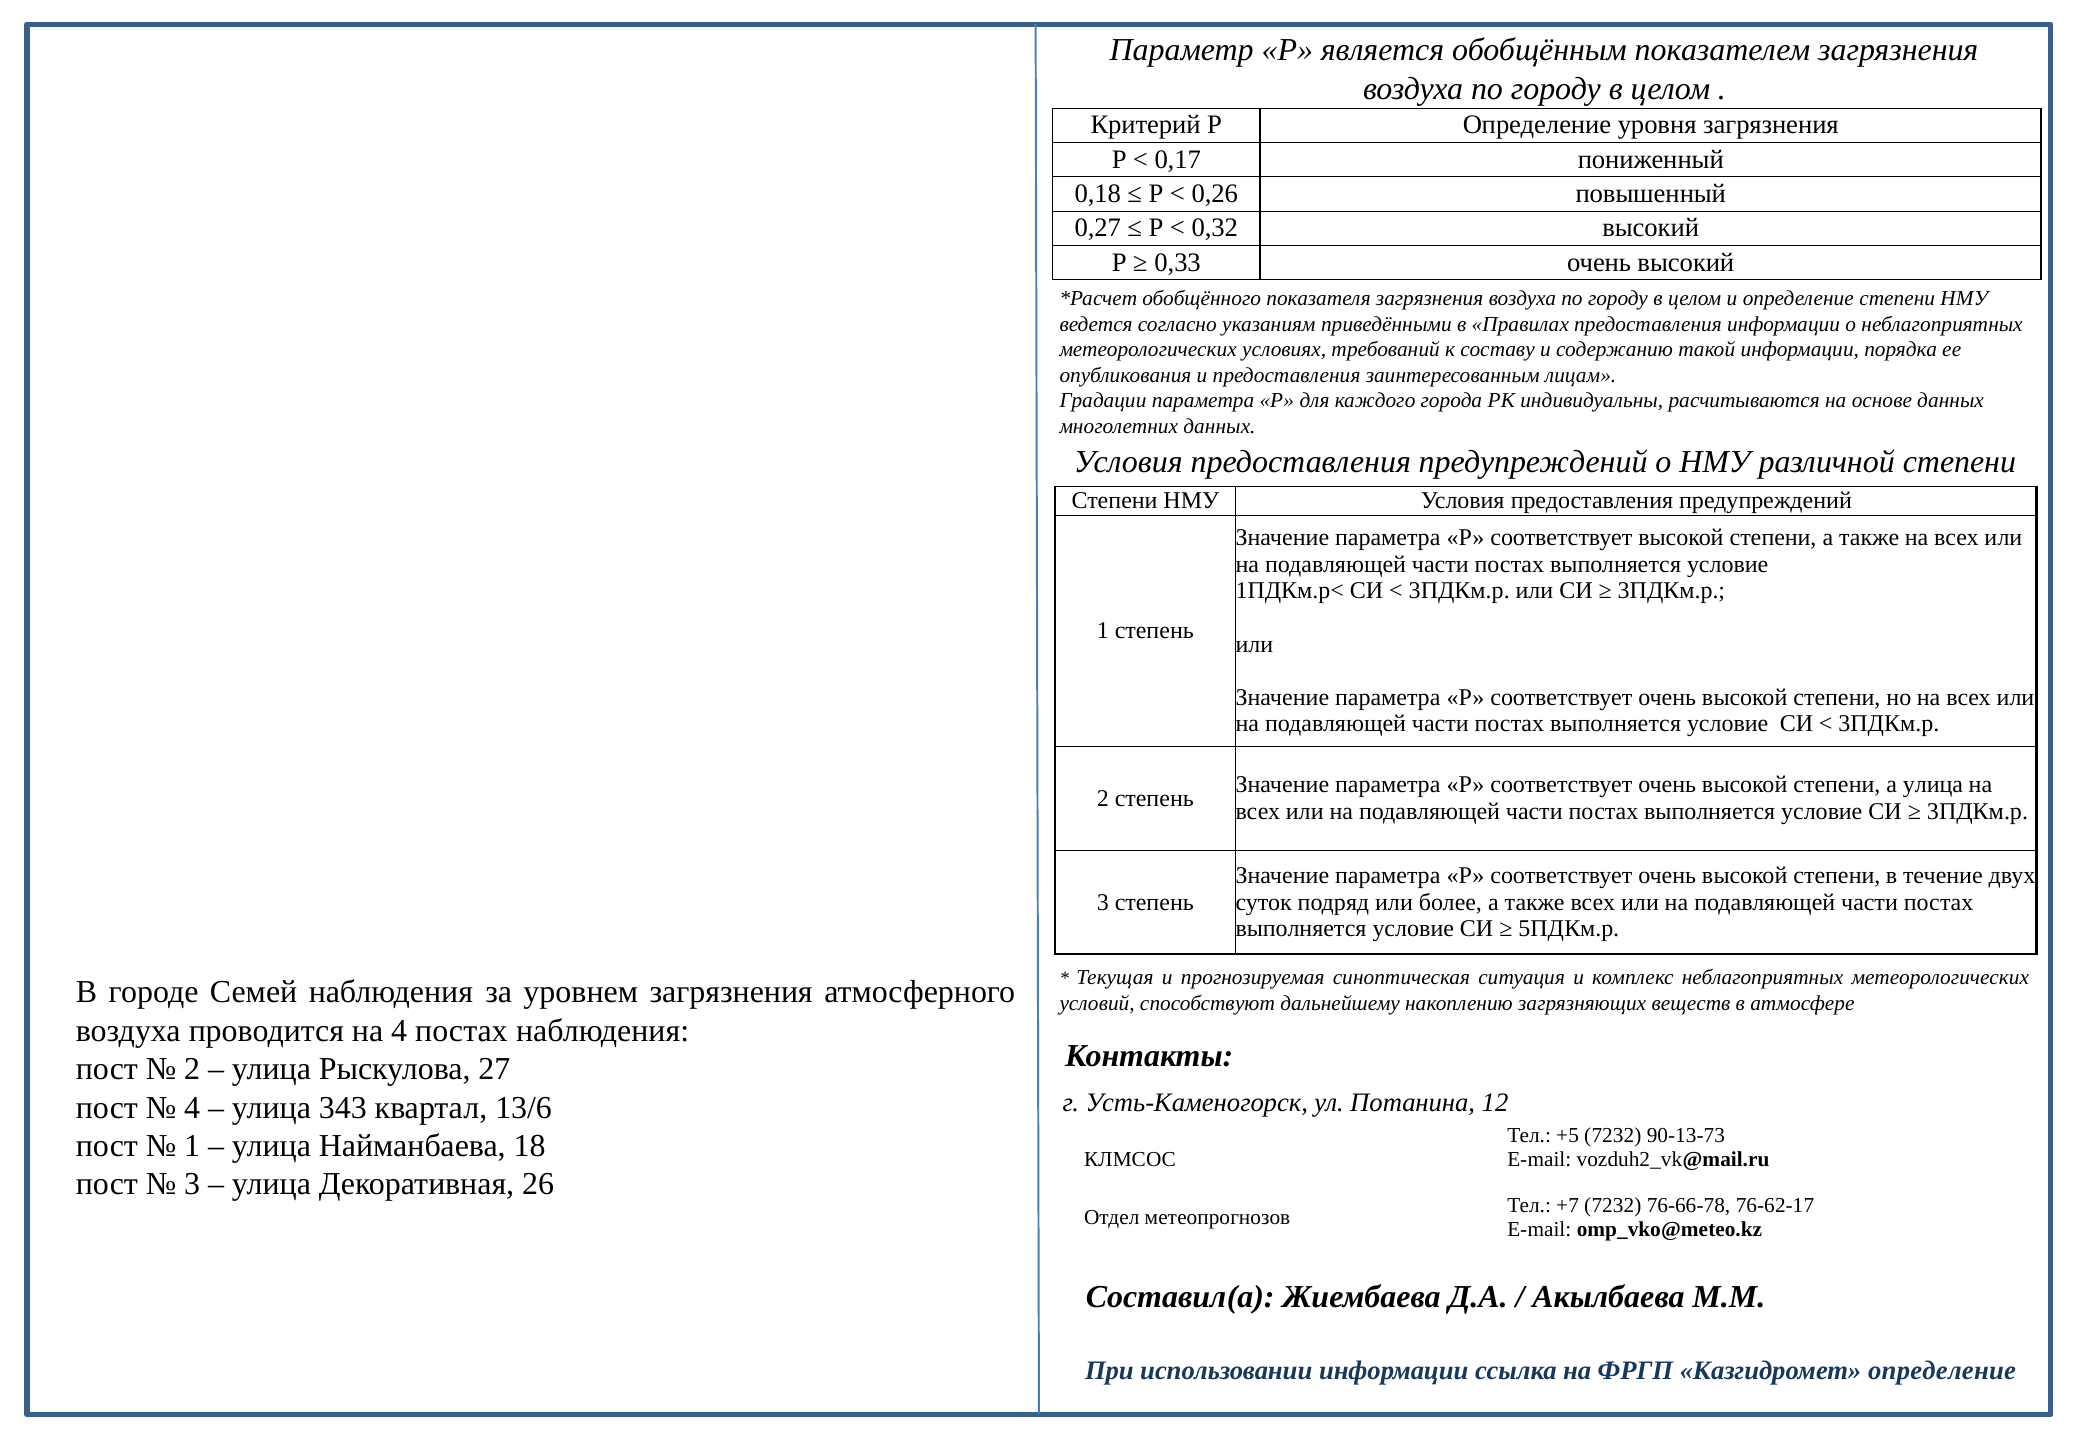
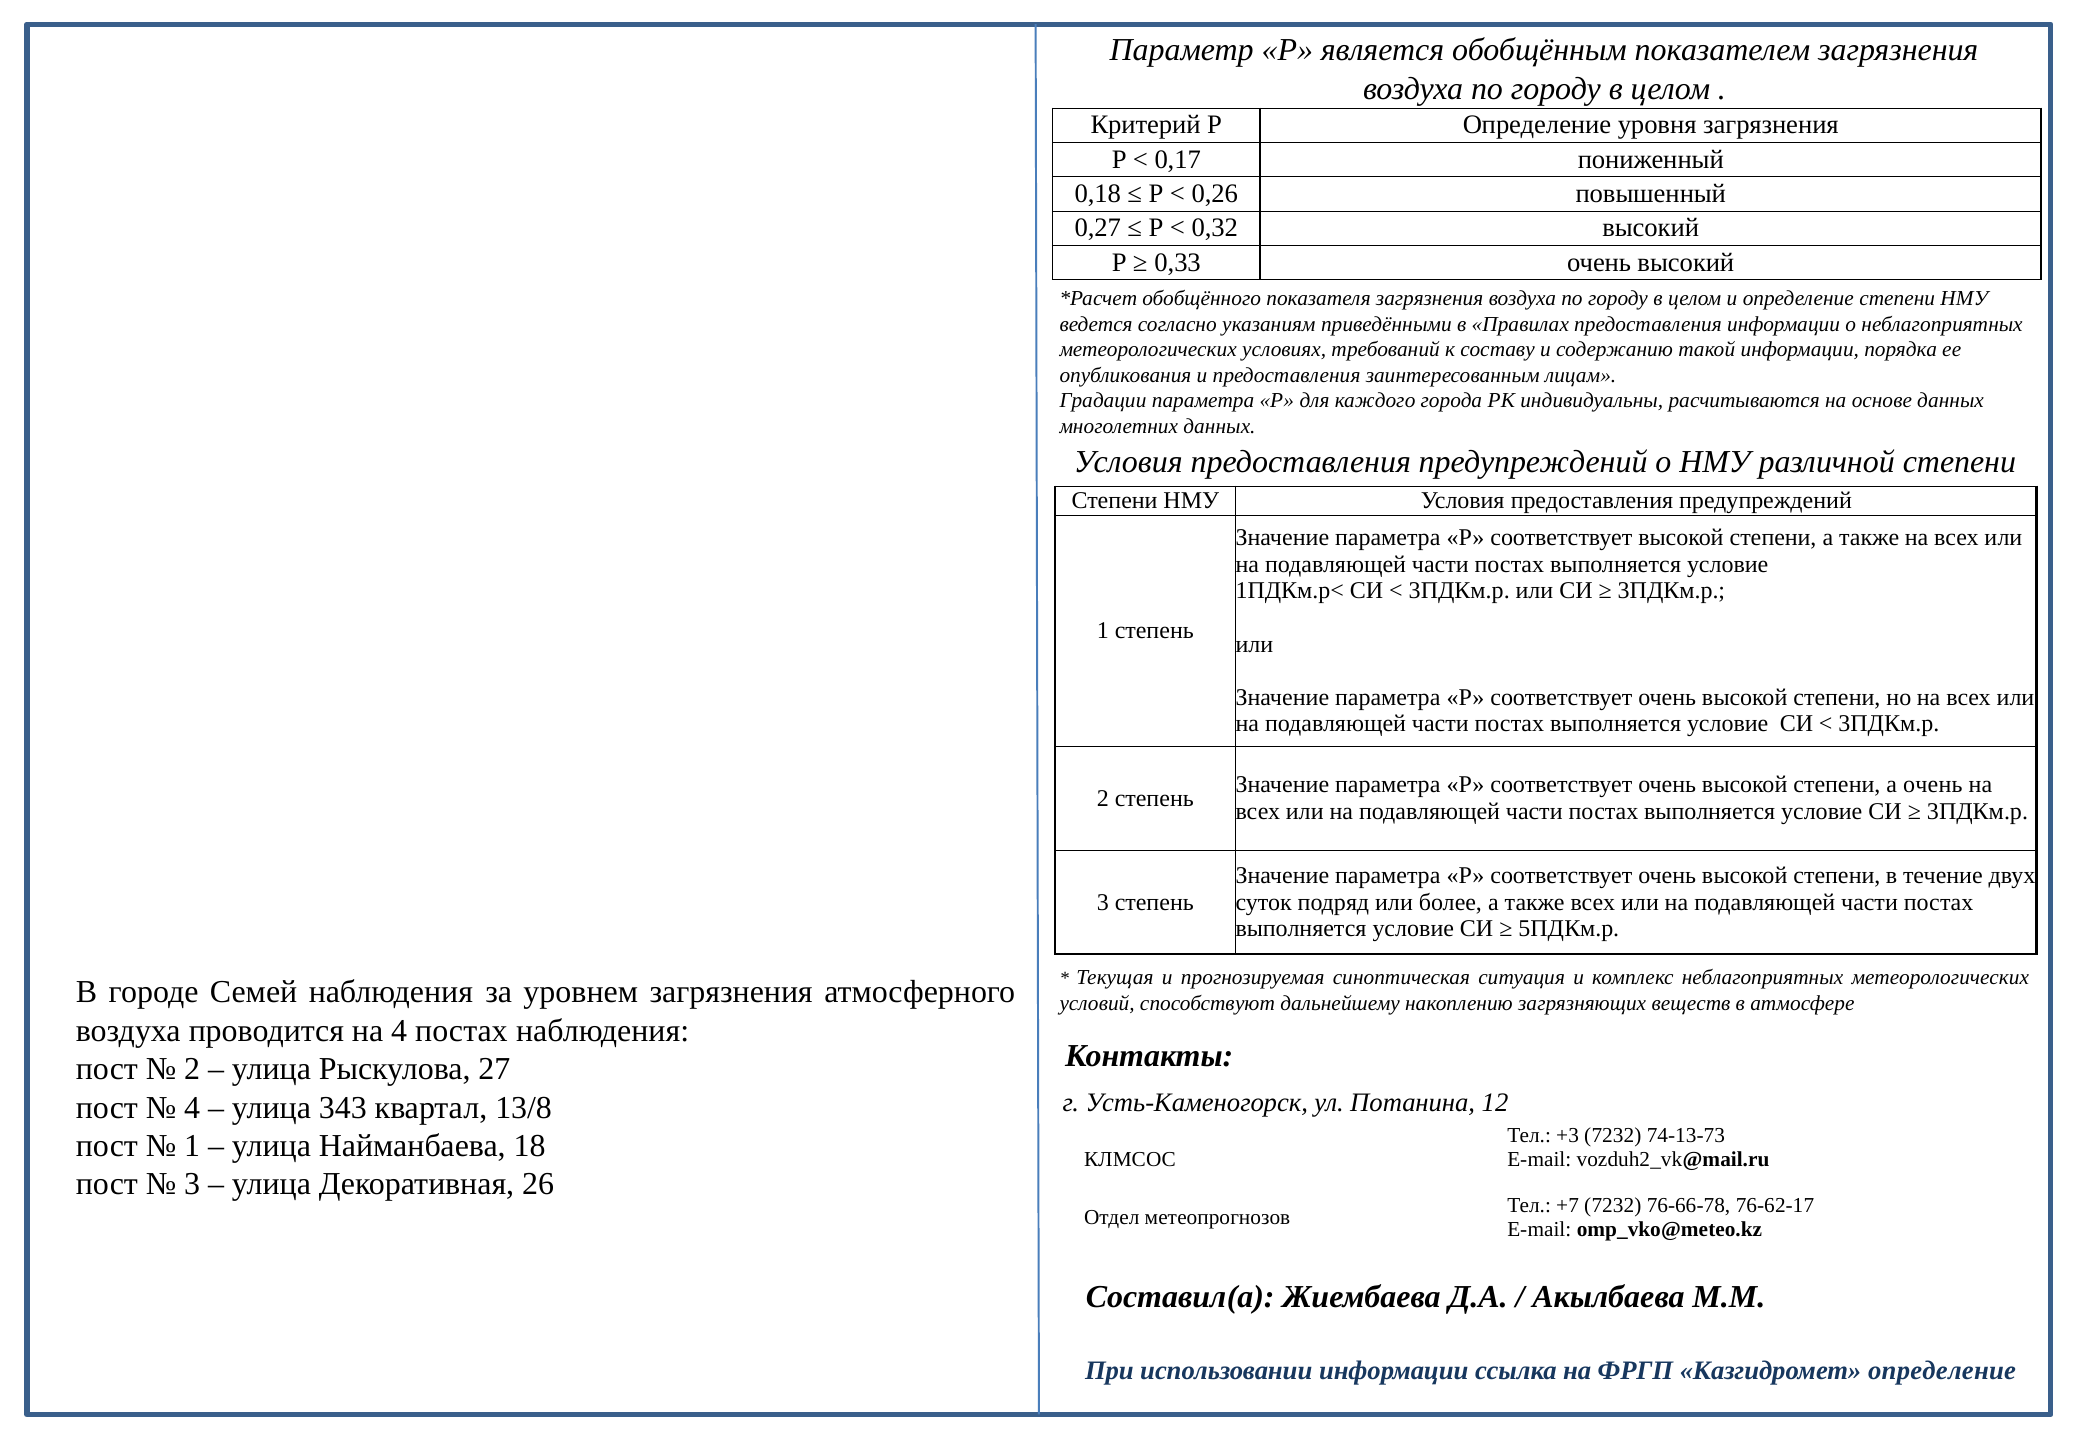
а улица: улица -> очень (1933, 785)
13/6: 13/6 -> 13/8 (524, 1107)
+5: +5 -> +3 (1568, 1135)
90-13-73: 90-13-73 -> 74-13-73 (1686, 1135)
